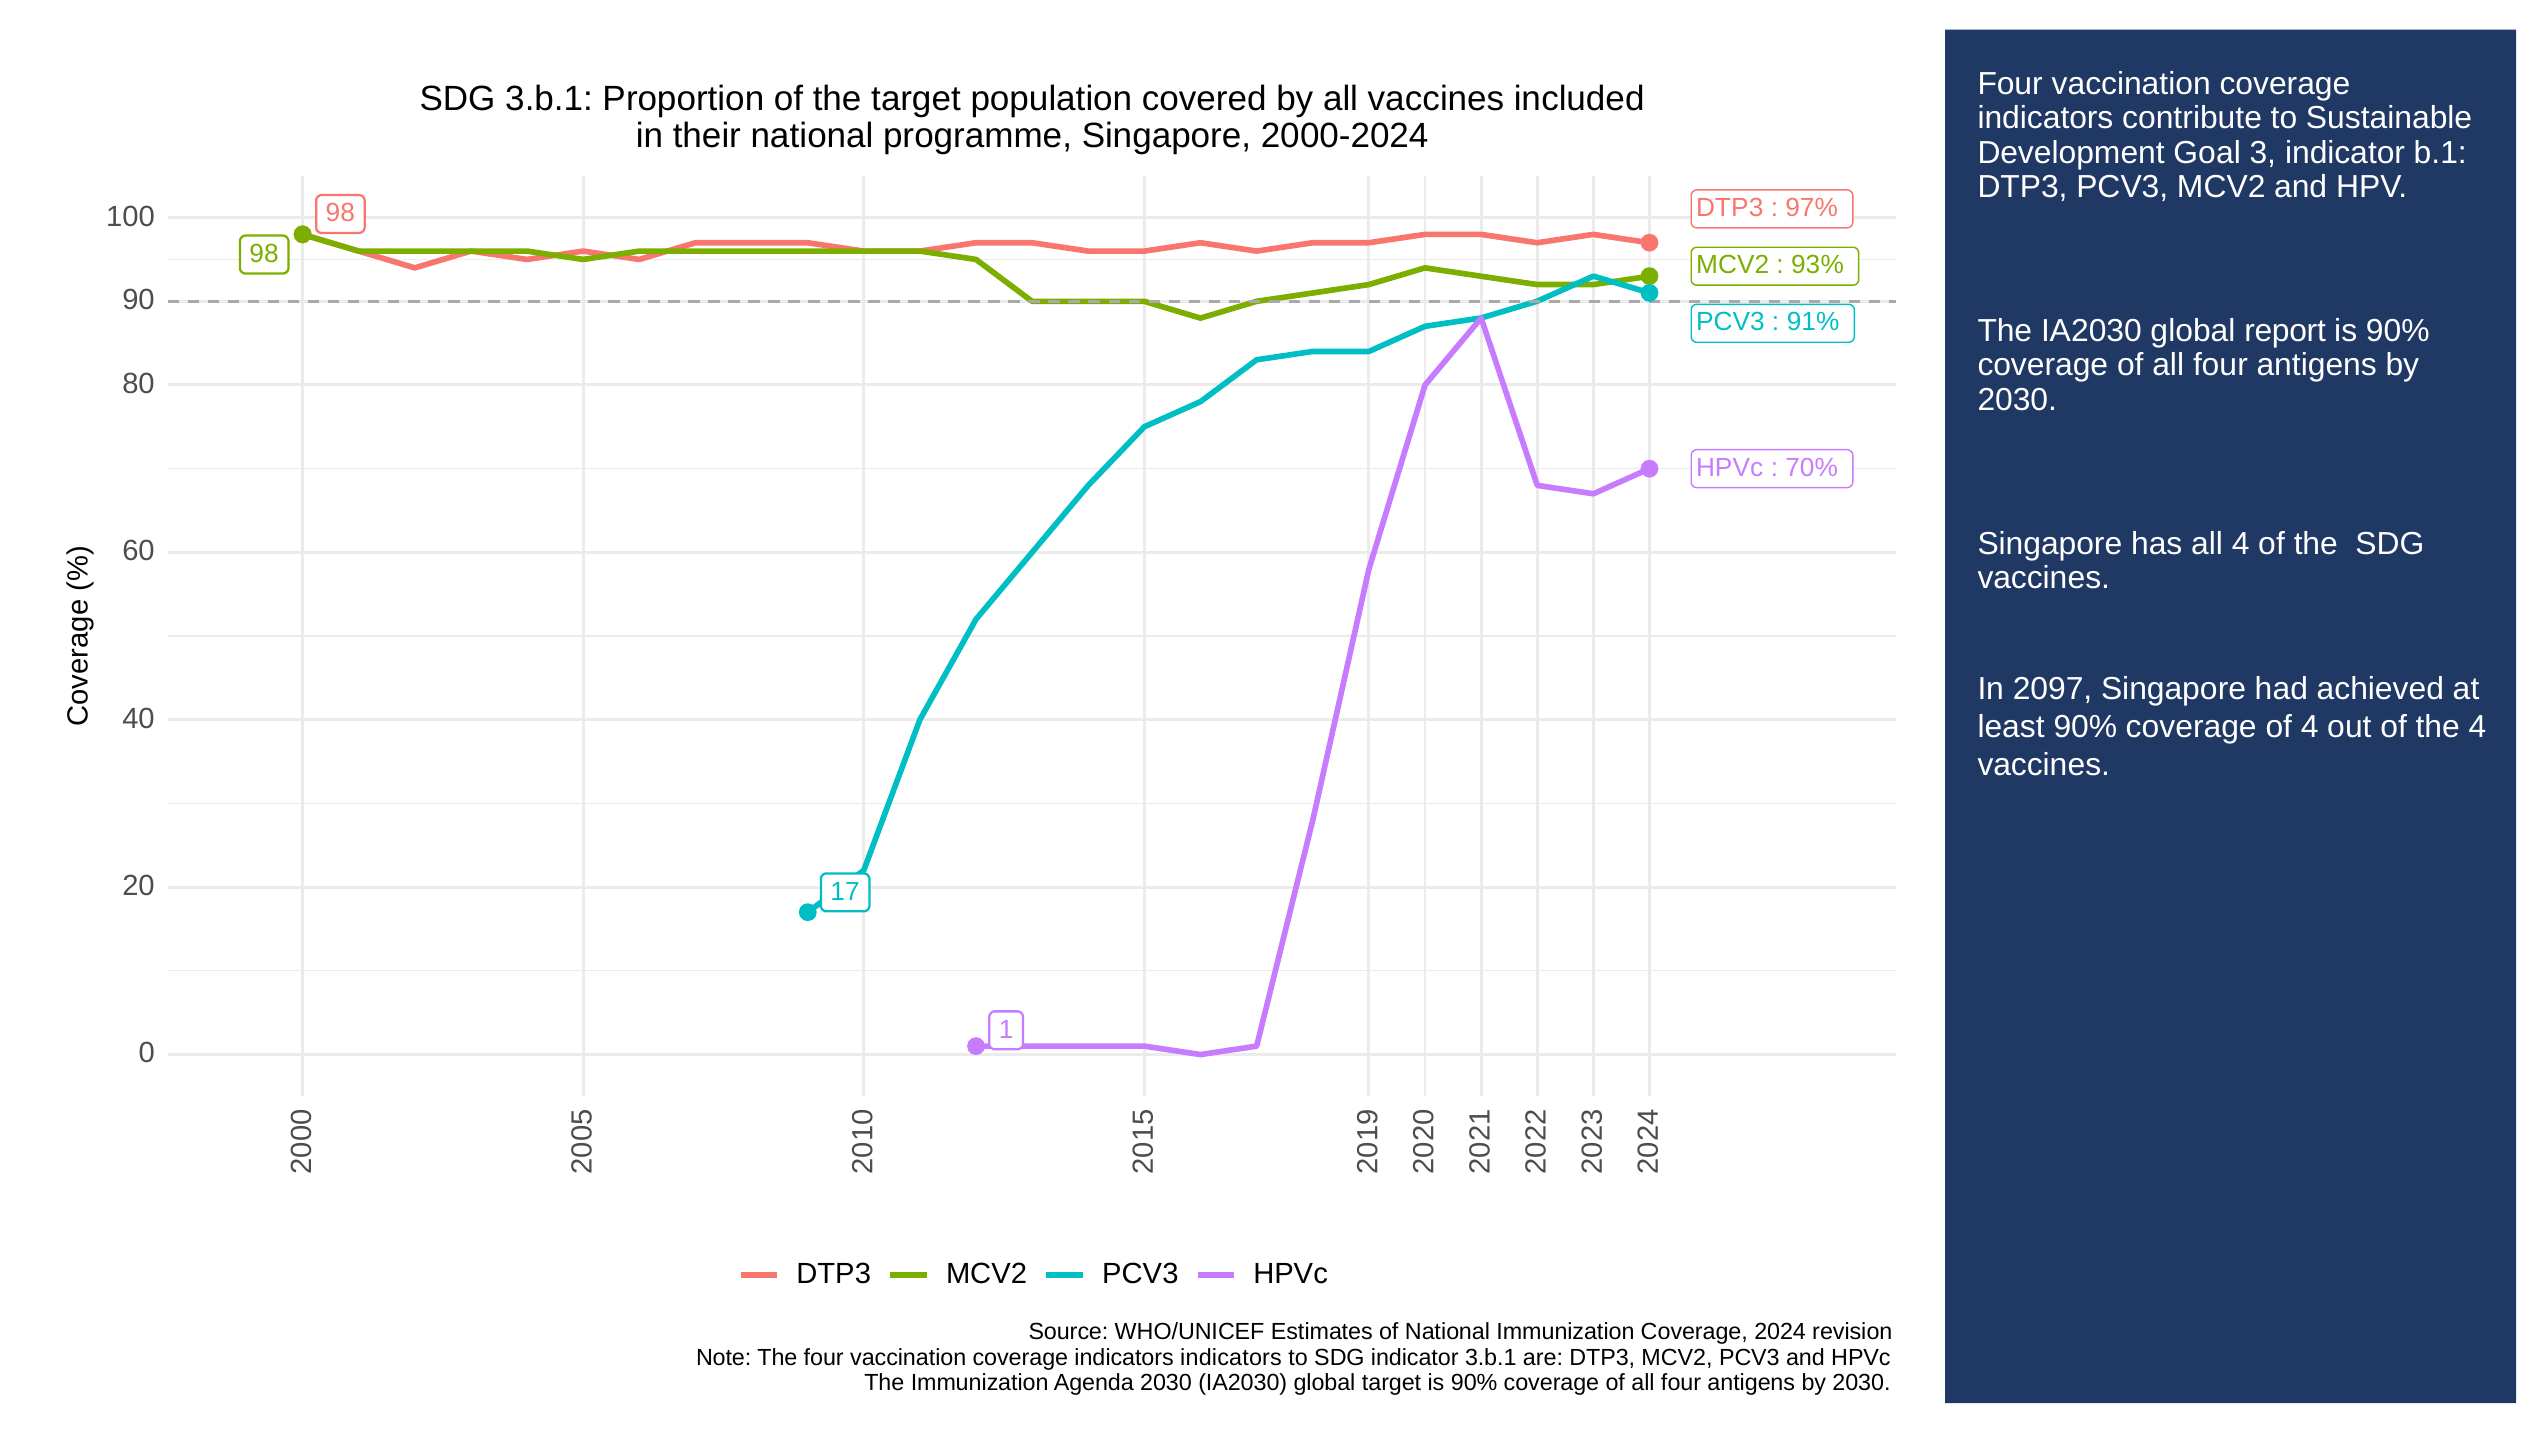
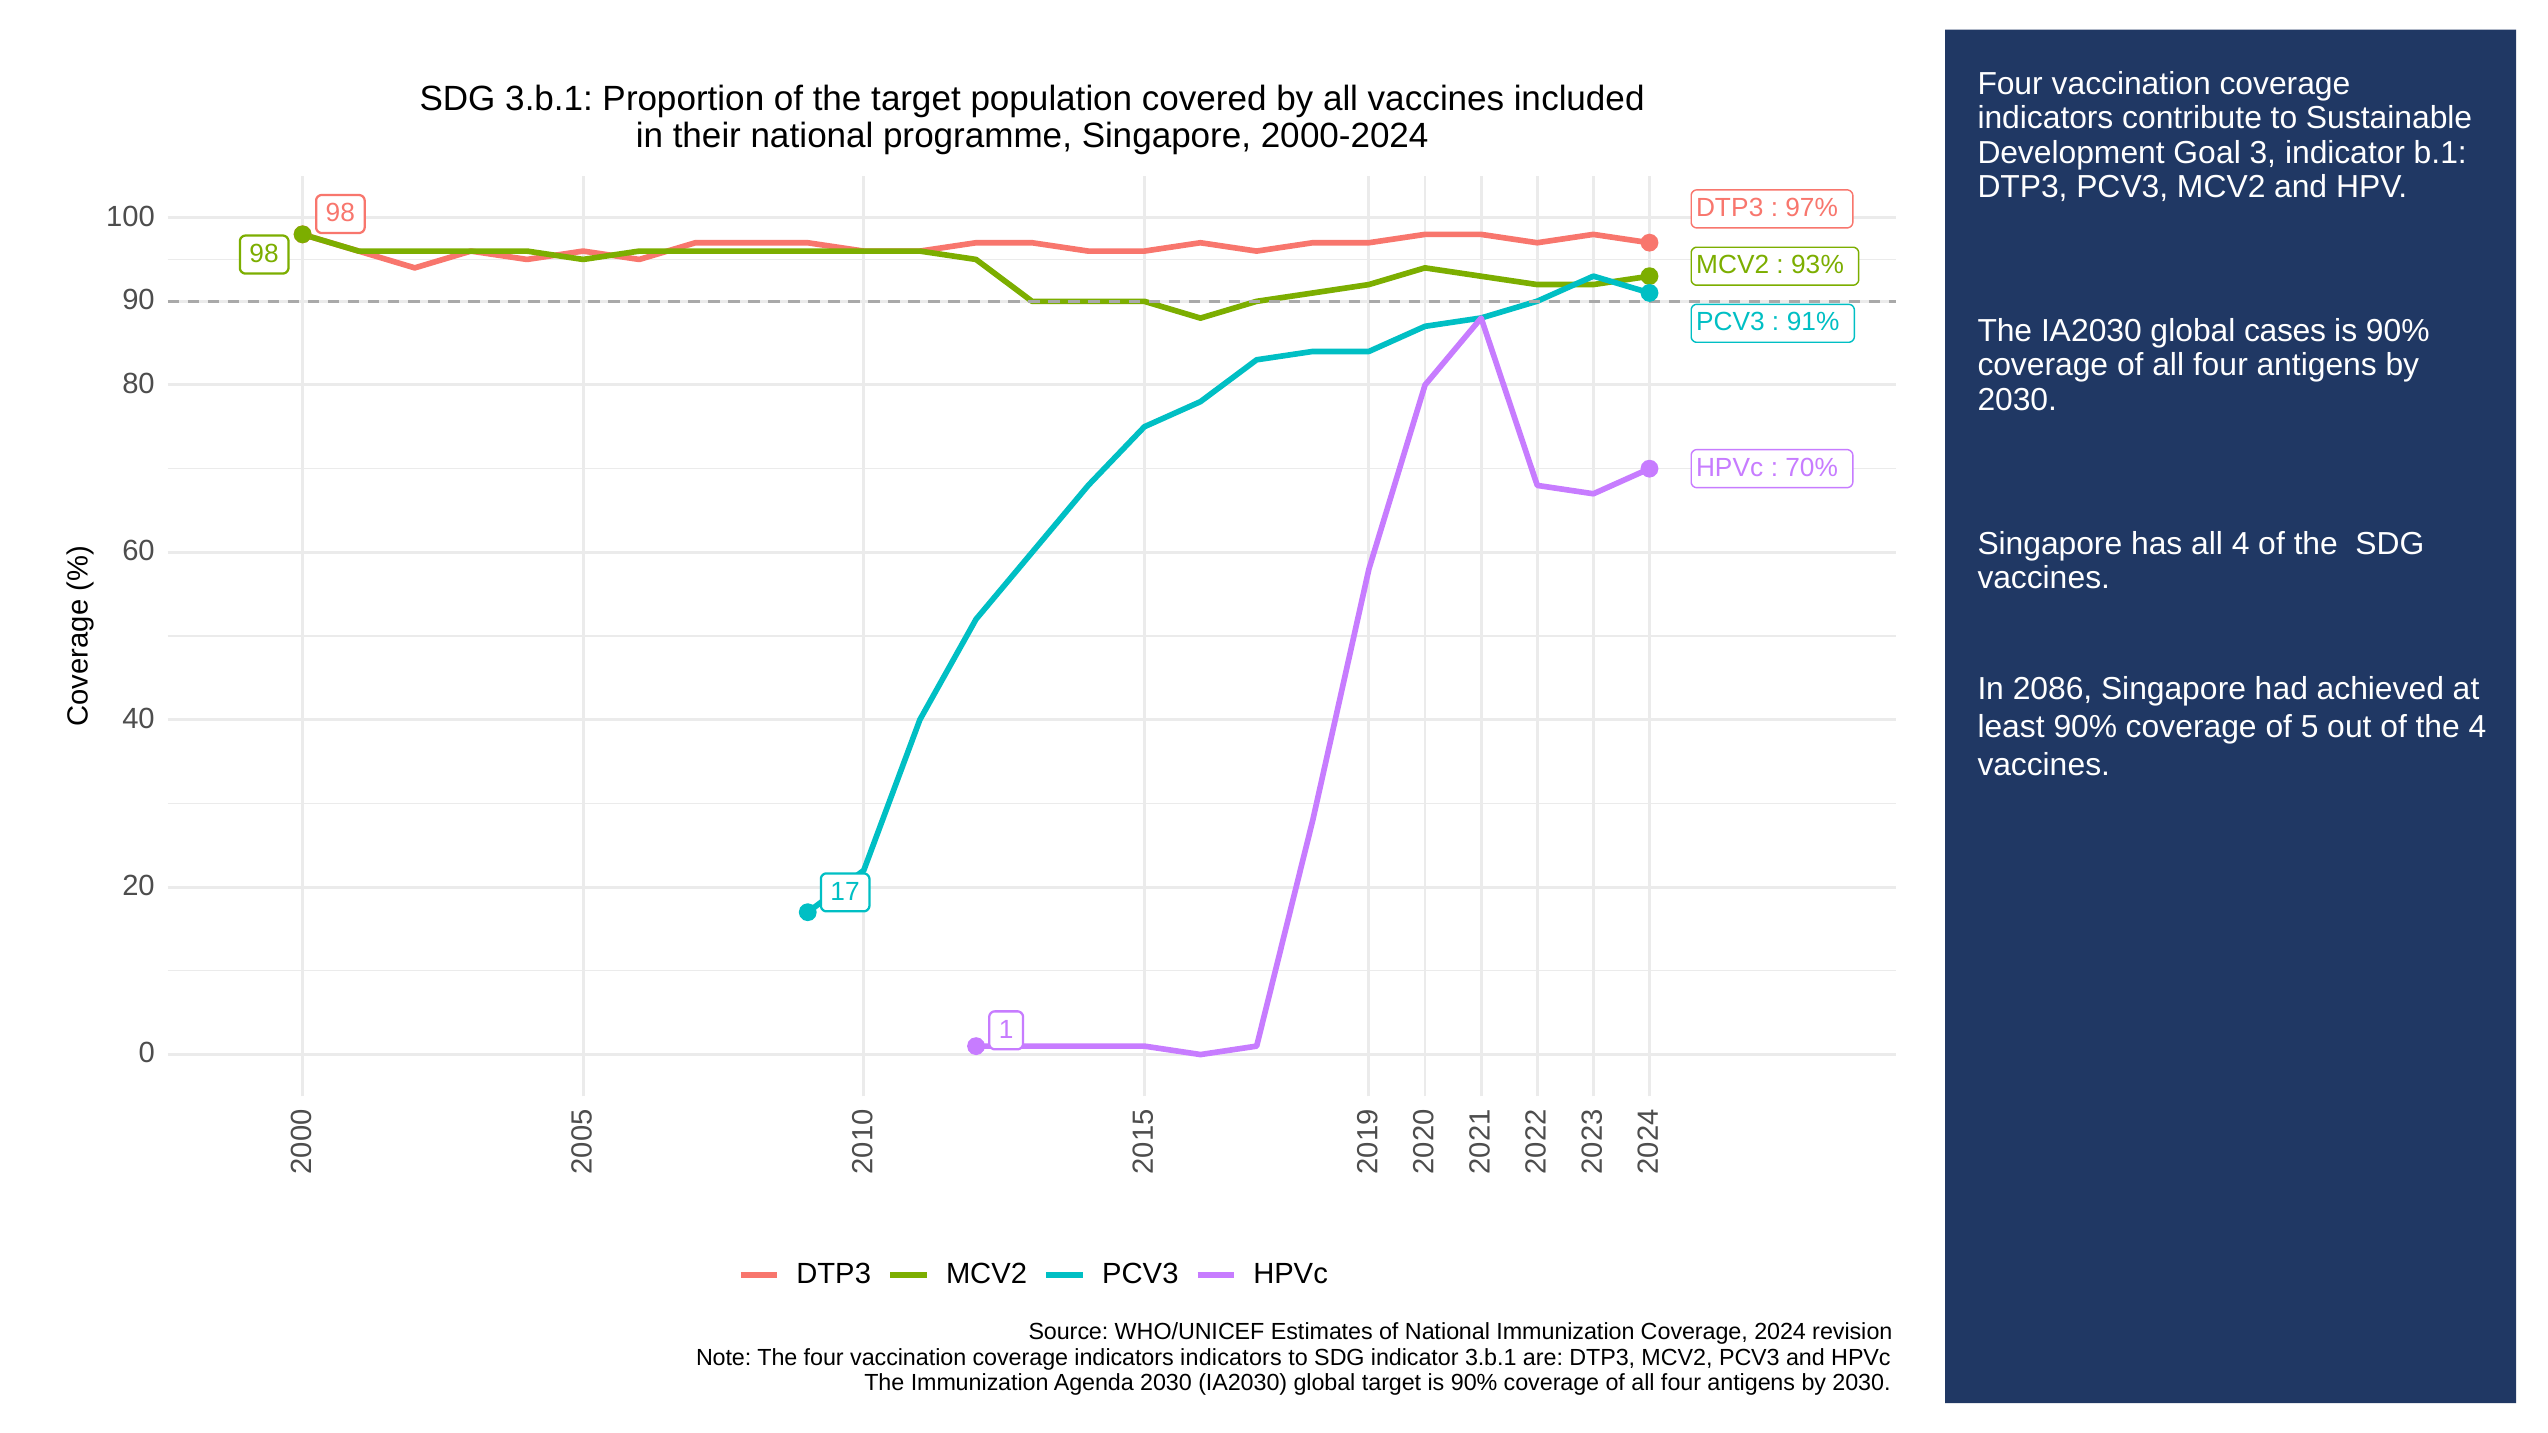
report: report -> cases (2285, 331)
2097: 2097 -> 2086 (2053, 689)
of 4: 4 -> 5 (2310, 727)
